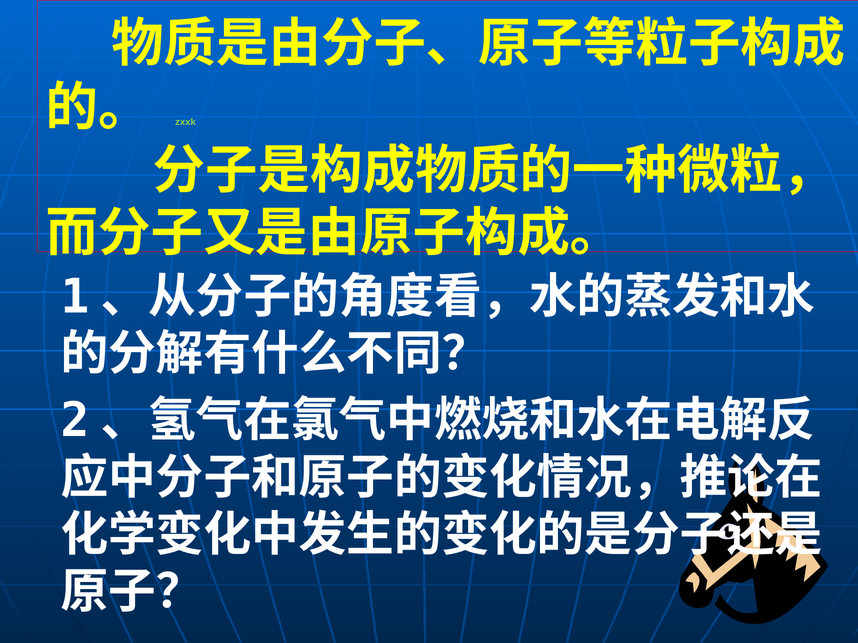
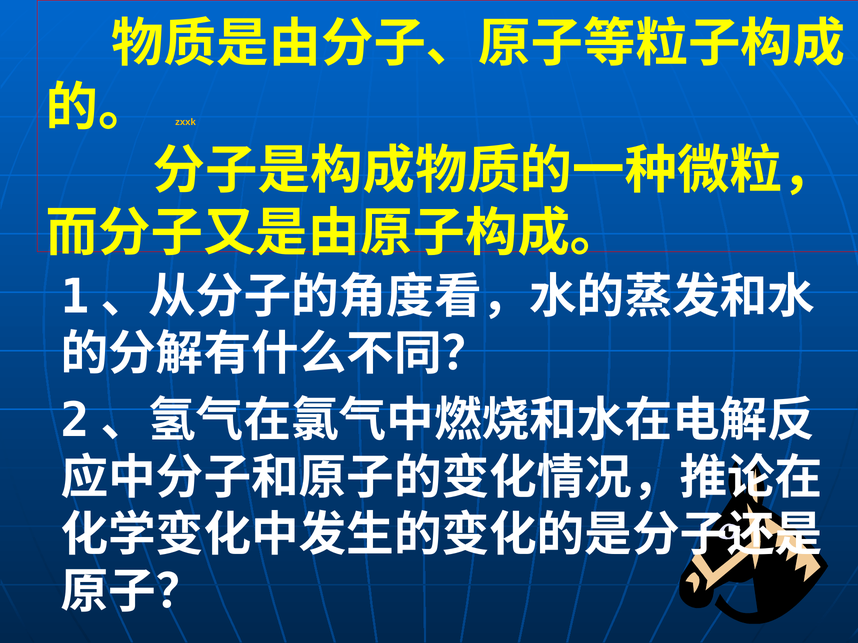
zxxk colour: light green -> yellow (185, 122)
